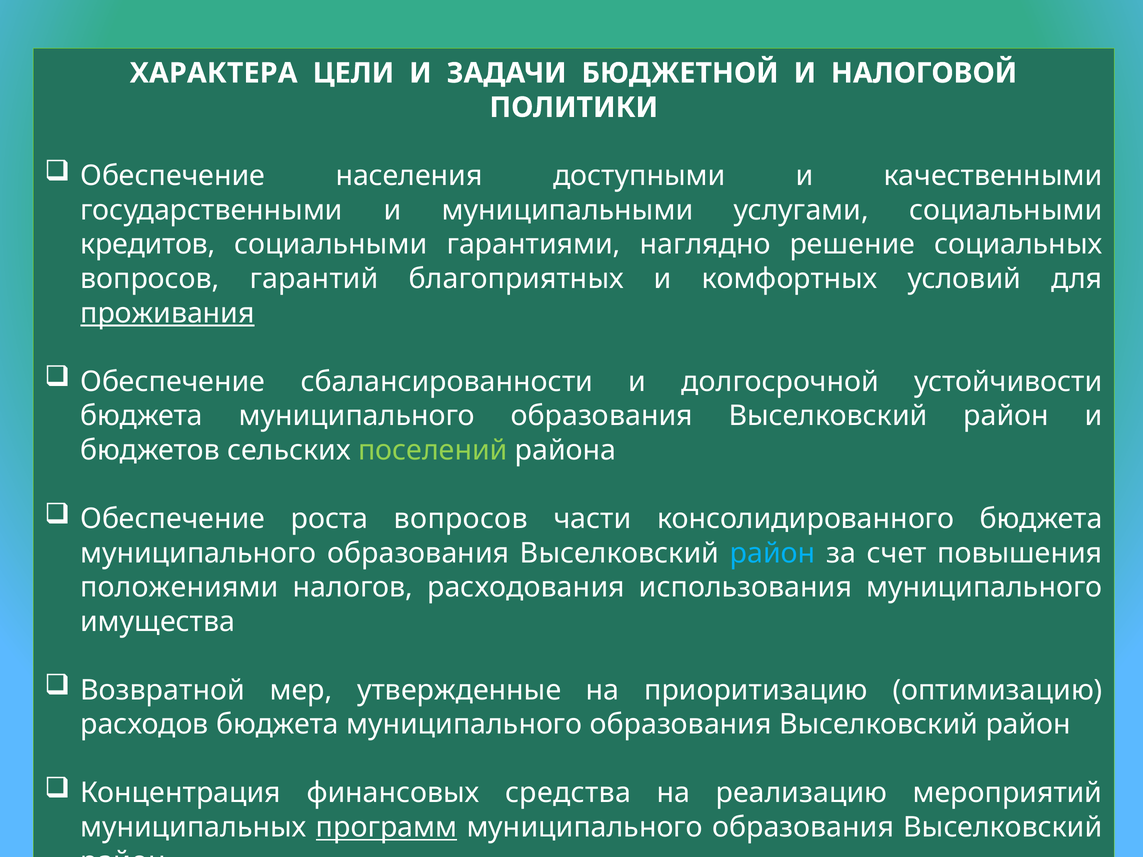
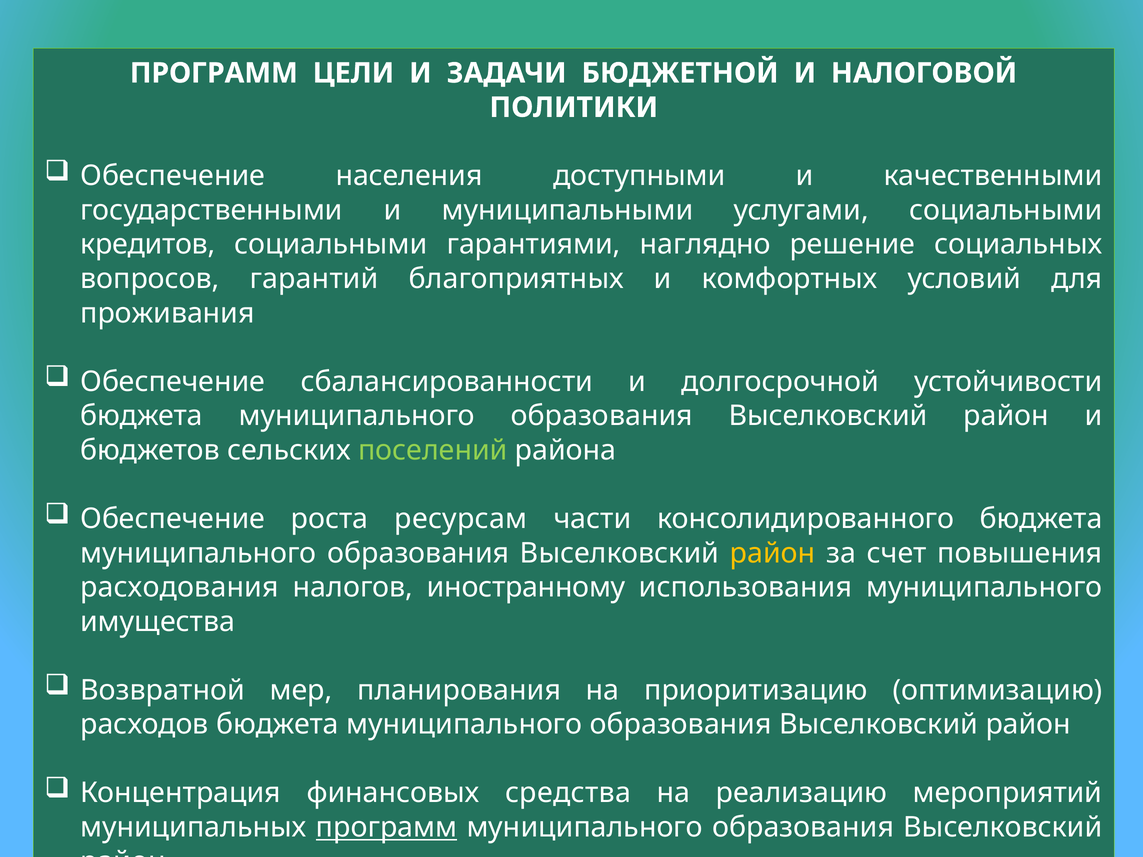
ХАРАКТЕРА: ХАРАКТЕРА -> ПРОГРАММ (214, 73)
проживания underline: present -> none (167, 313)
роста вопросов: вопросов -> ресурсам (461, 519)
район colour: light blue -> yellow (773, 553)
положениями: положениями -> расходования (179, 588)
расходования: расходования -> иностранному (526, 588)
утвержденные: утвержденные -> планирования (459, 690)
